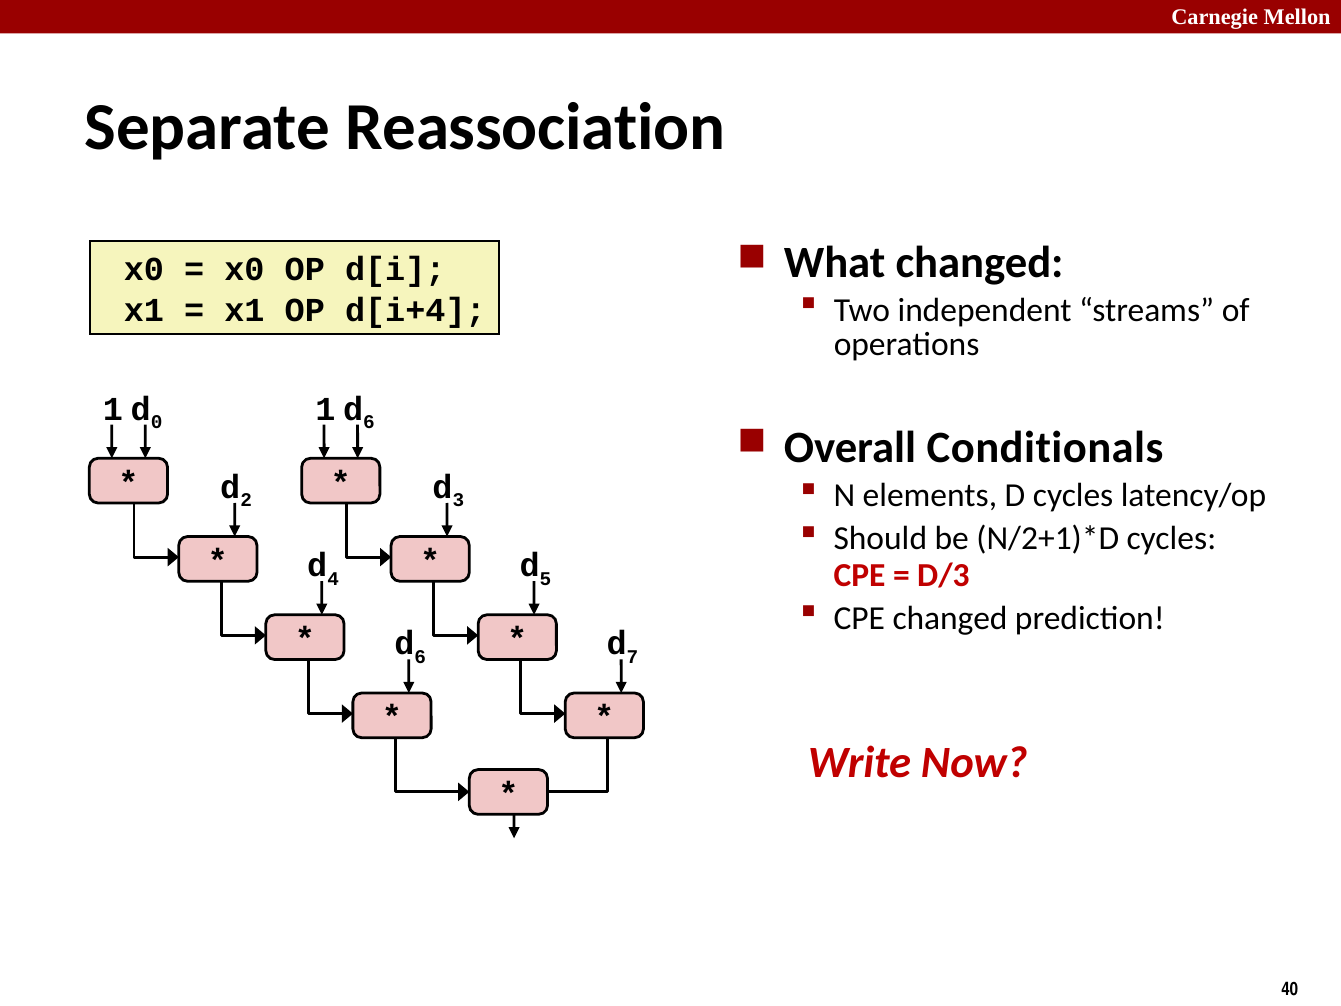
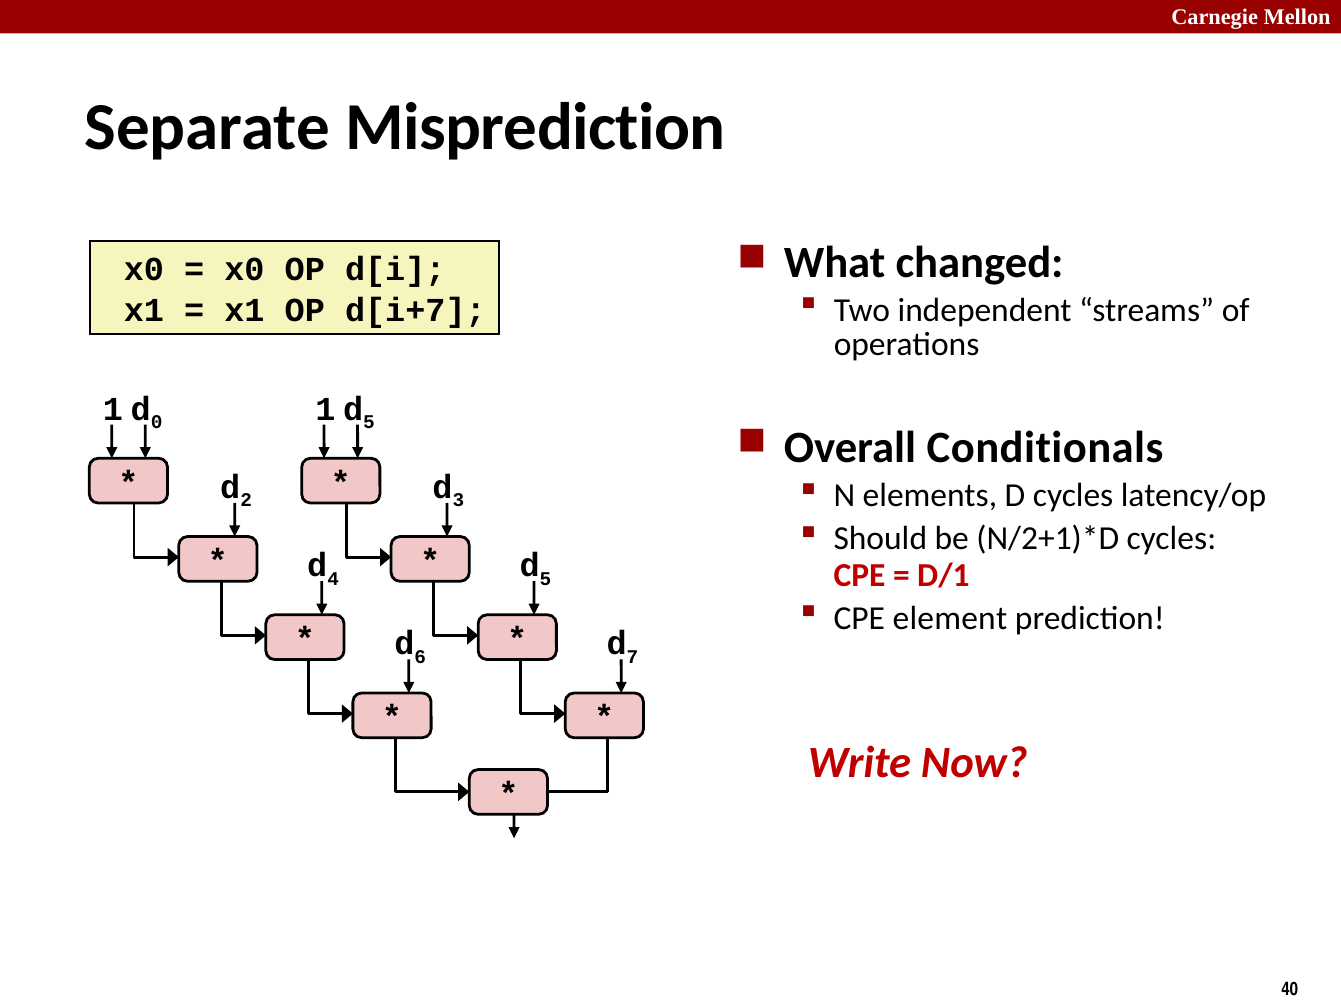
Reassociation: Reassociation -> Misprediction (535, 128)
d[i+4: d[i+4 -> d[i+7 (415, 310)
6: 6 -> 5 (369, 422)
D/3: D/3 -> D/1 (943, 575)
CPE changed: changed -> element (950, 618)
